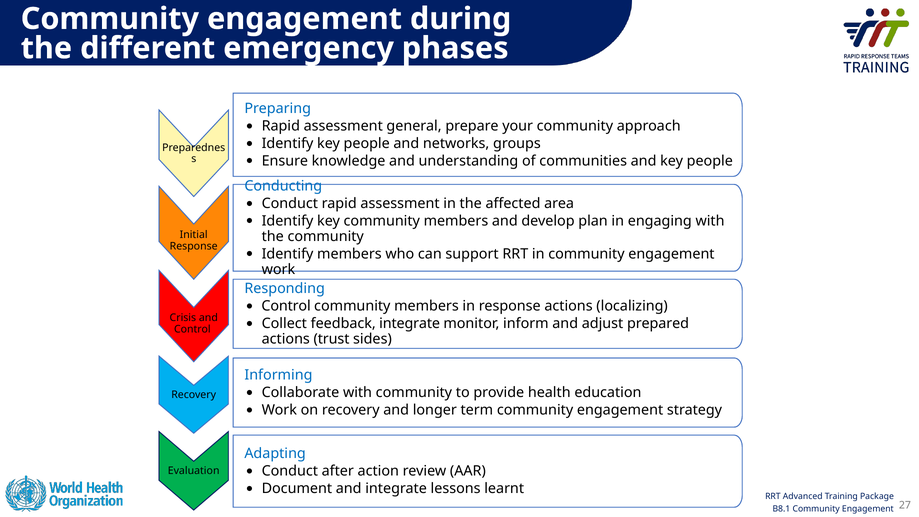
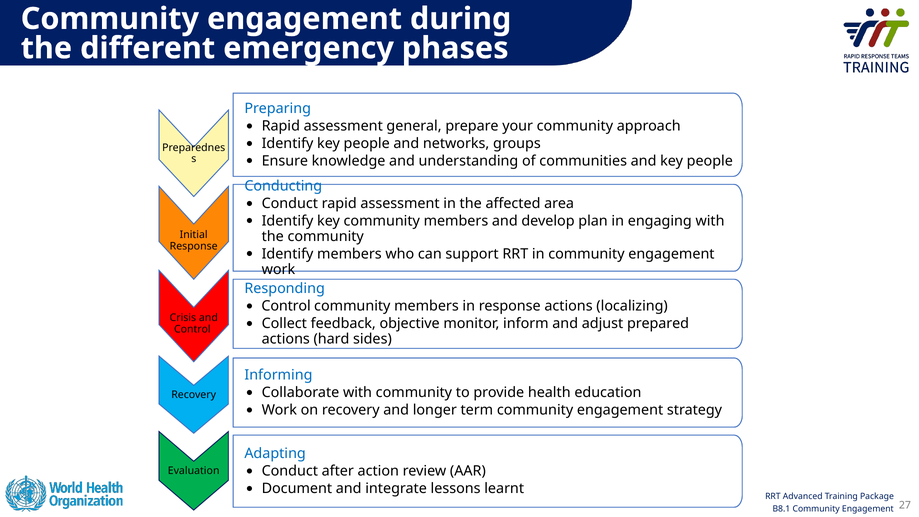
feedback integrate: integrate -> objective (410, 323)
trust: trust -> hard (331, 339)
